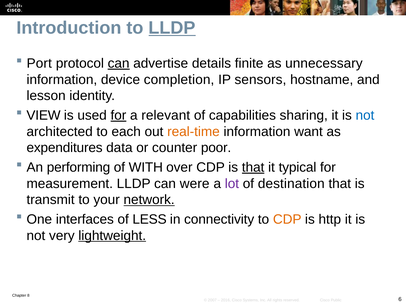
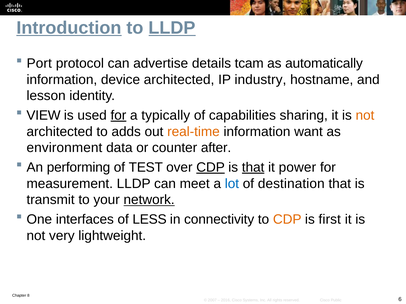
Introduction underline: none -> present (69, 28)
can underline: present -> none (119, 63)
finite: finite -> tcam (249, 63)
unnecessary: unnecessary -> automatically (324, 63)
device completion: completion -> architected (179, 80)
sensors: sensors -> industry (260, 80)
relevant: relevant -> typically (166, 116)
not colour: blue -> orange (365, 116)
each: each -> adds (126, 132)
expenditures: expenditures -> environment (64, 148)
poor: poor -> after (216, 148)
WITH: WITH -> TEST (146, 168)
CDP underline: none -> present (211, 168)
typical: typical -> power (297, 168)
were: were -> meet (195, 184)
lot colour: purple -> blue (232, 184)
http: http -> first (330, 220)
lightweight underline: present -> none (112, 236)
